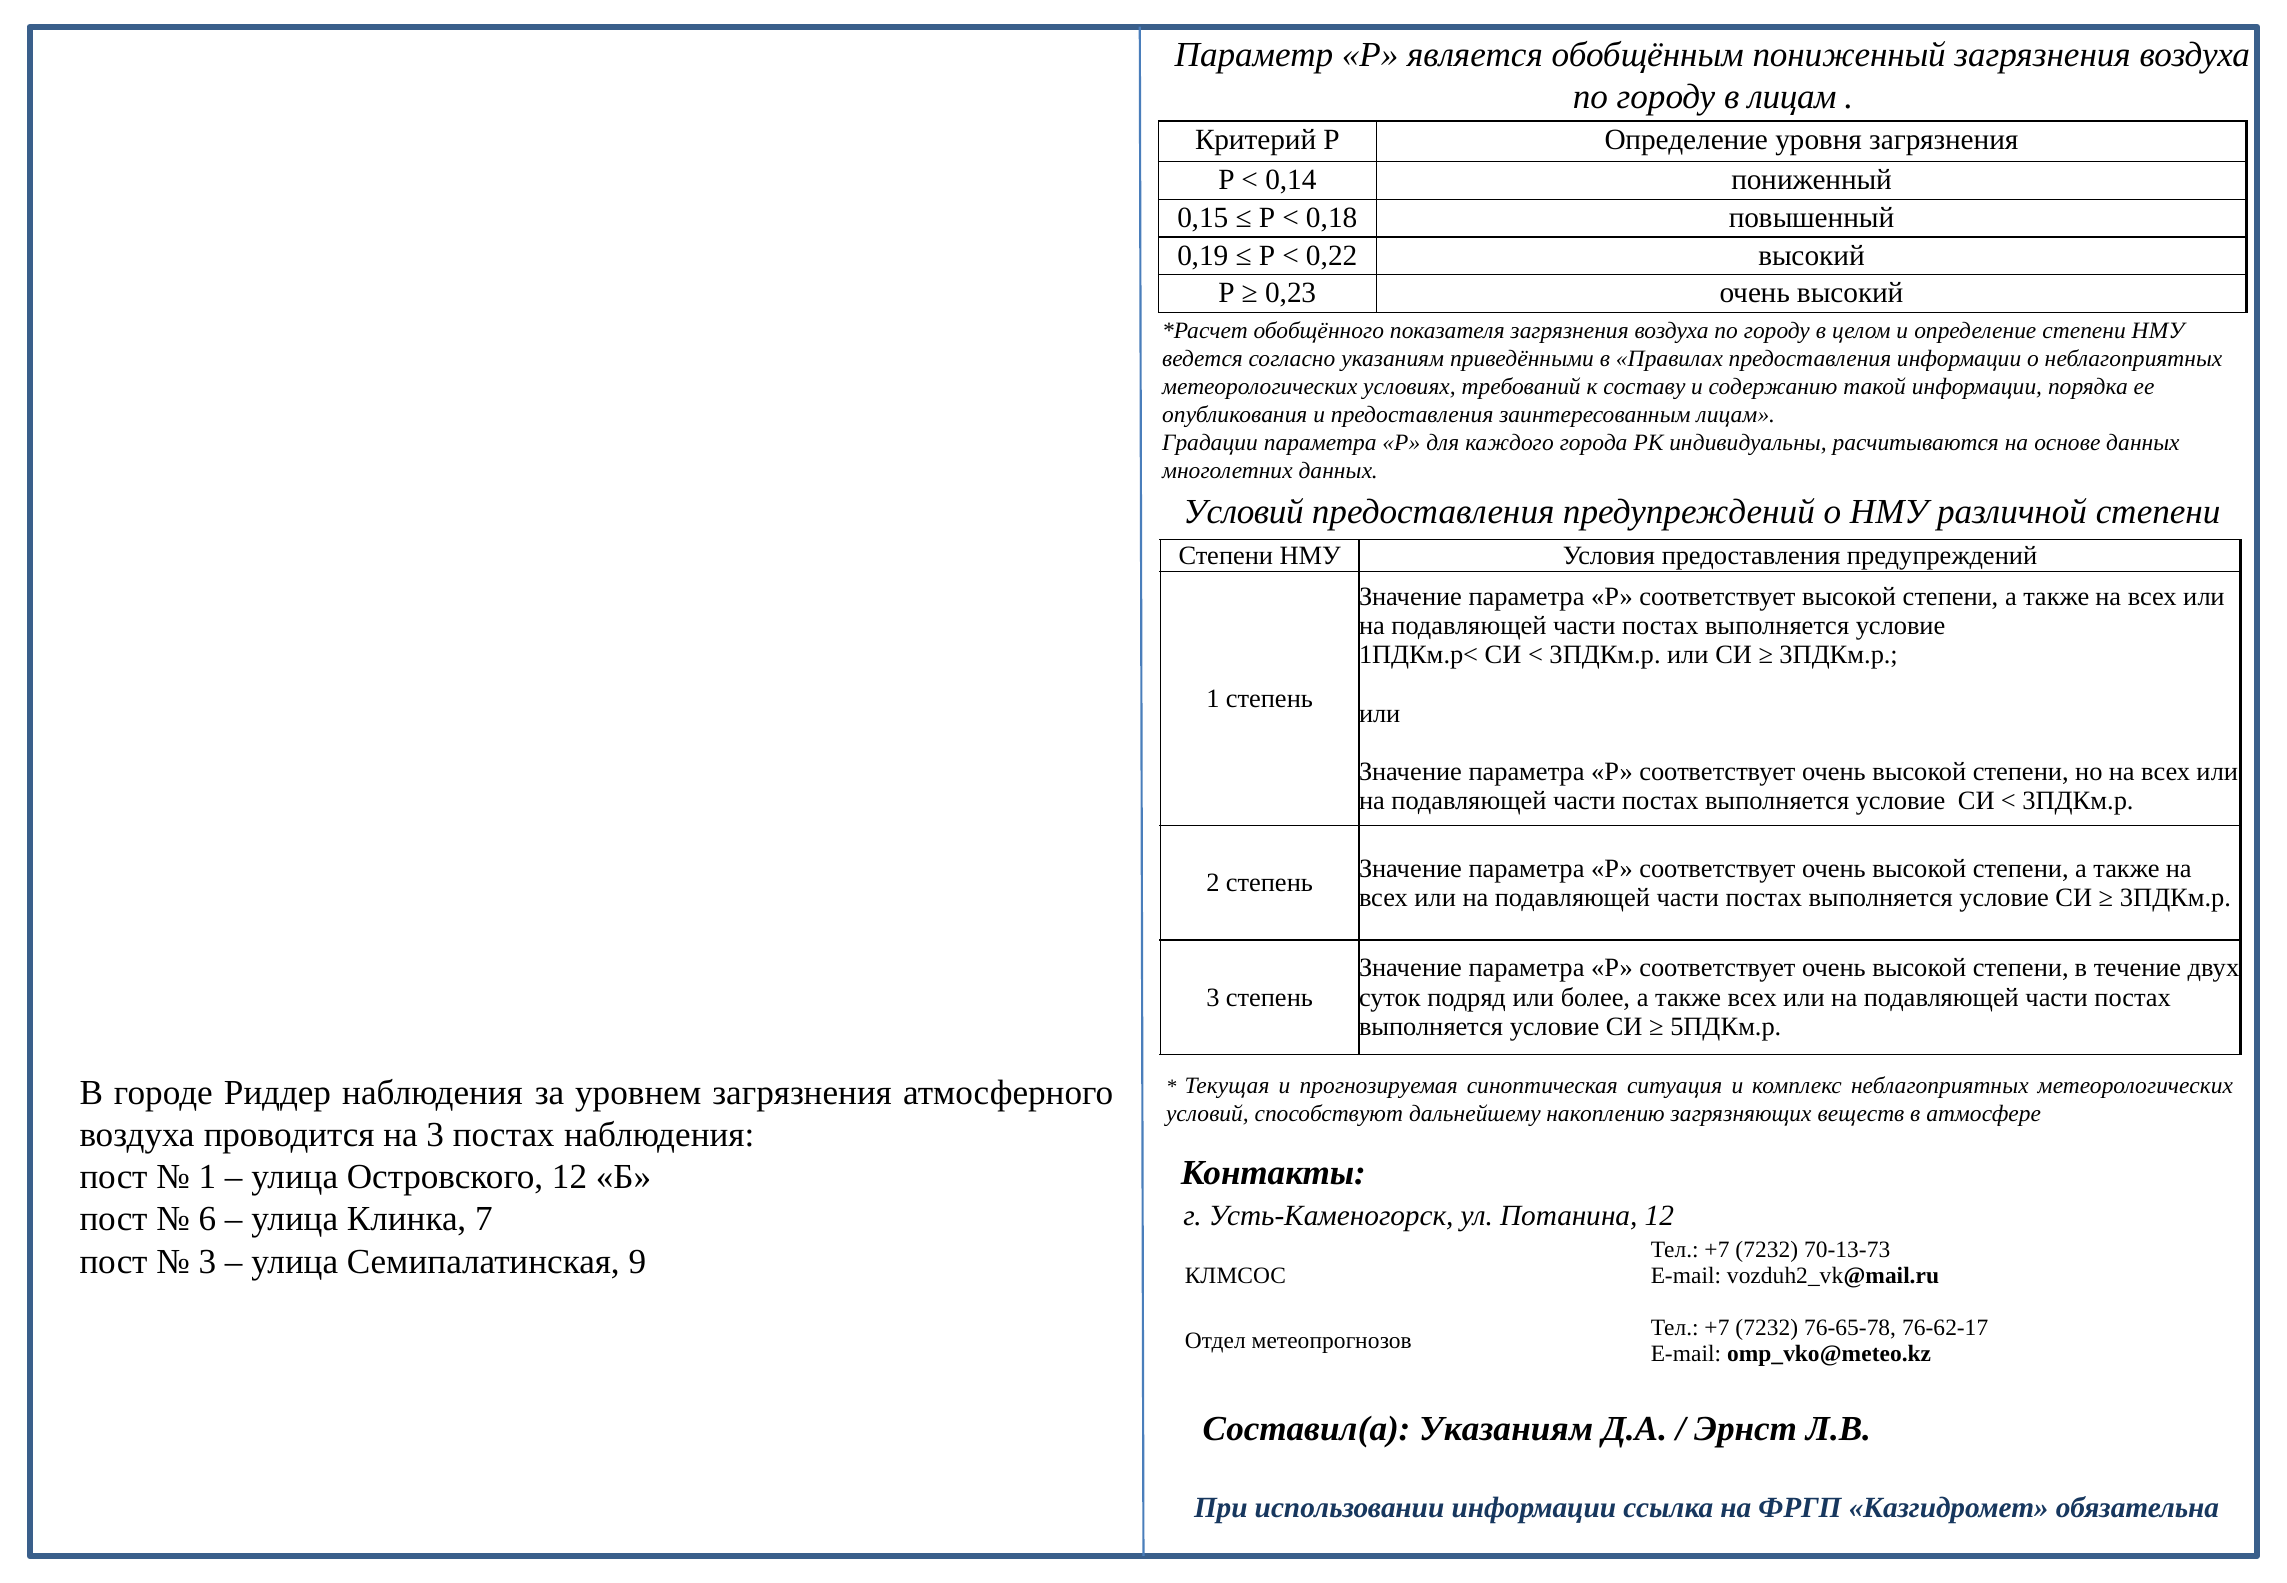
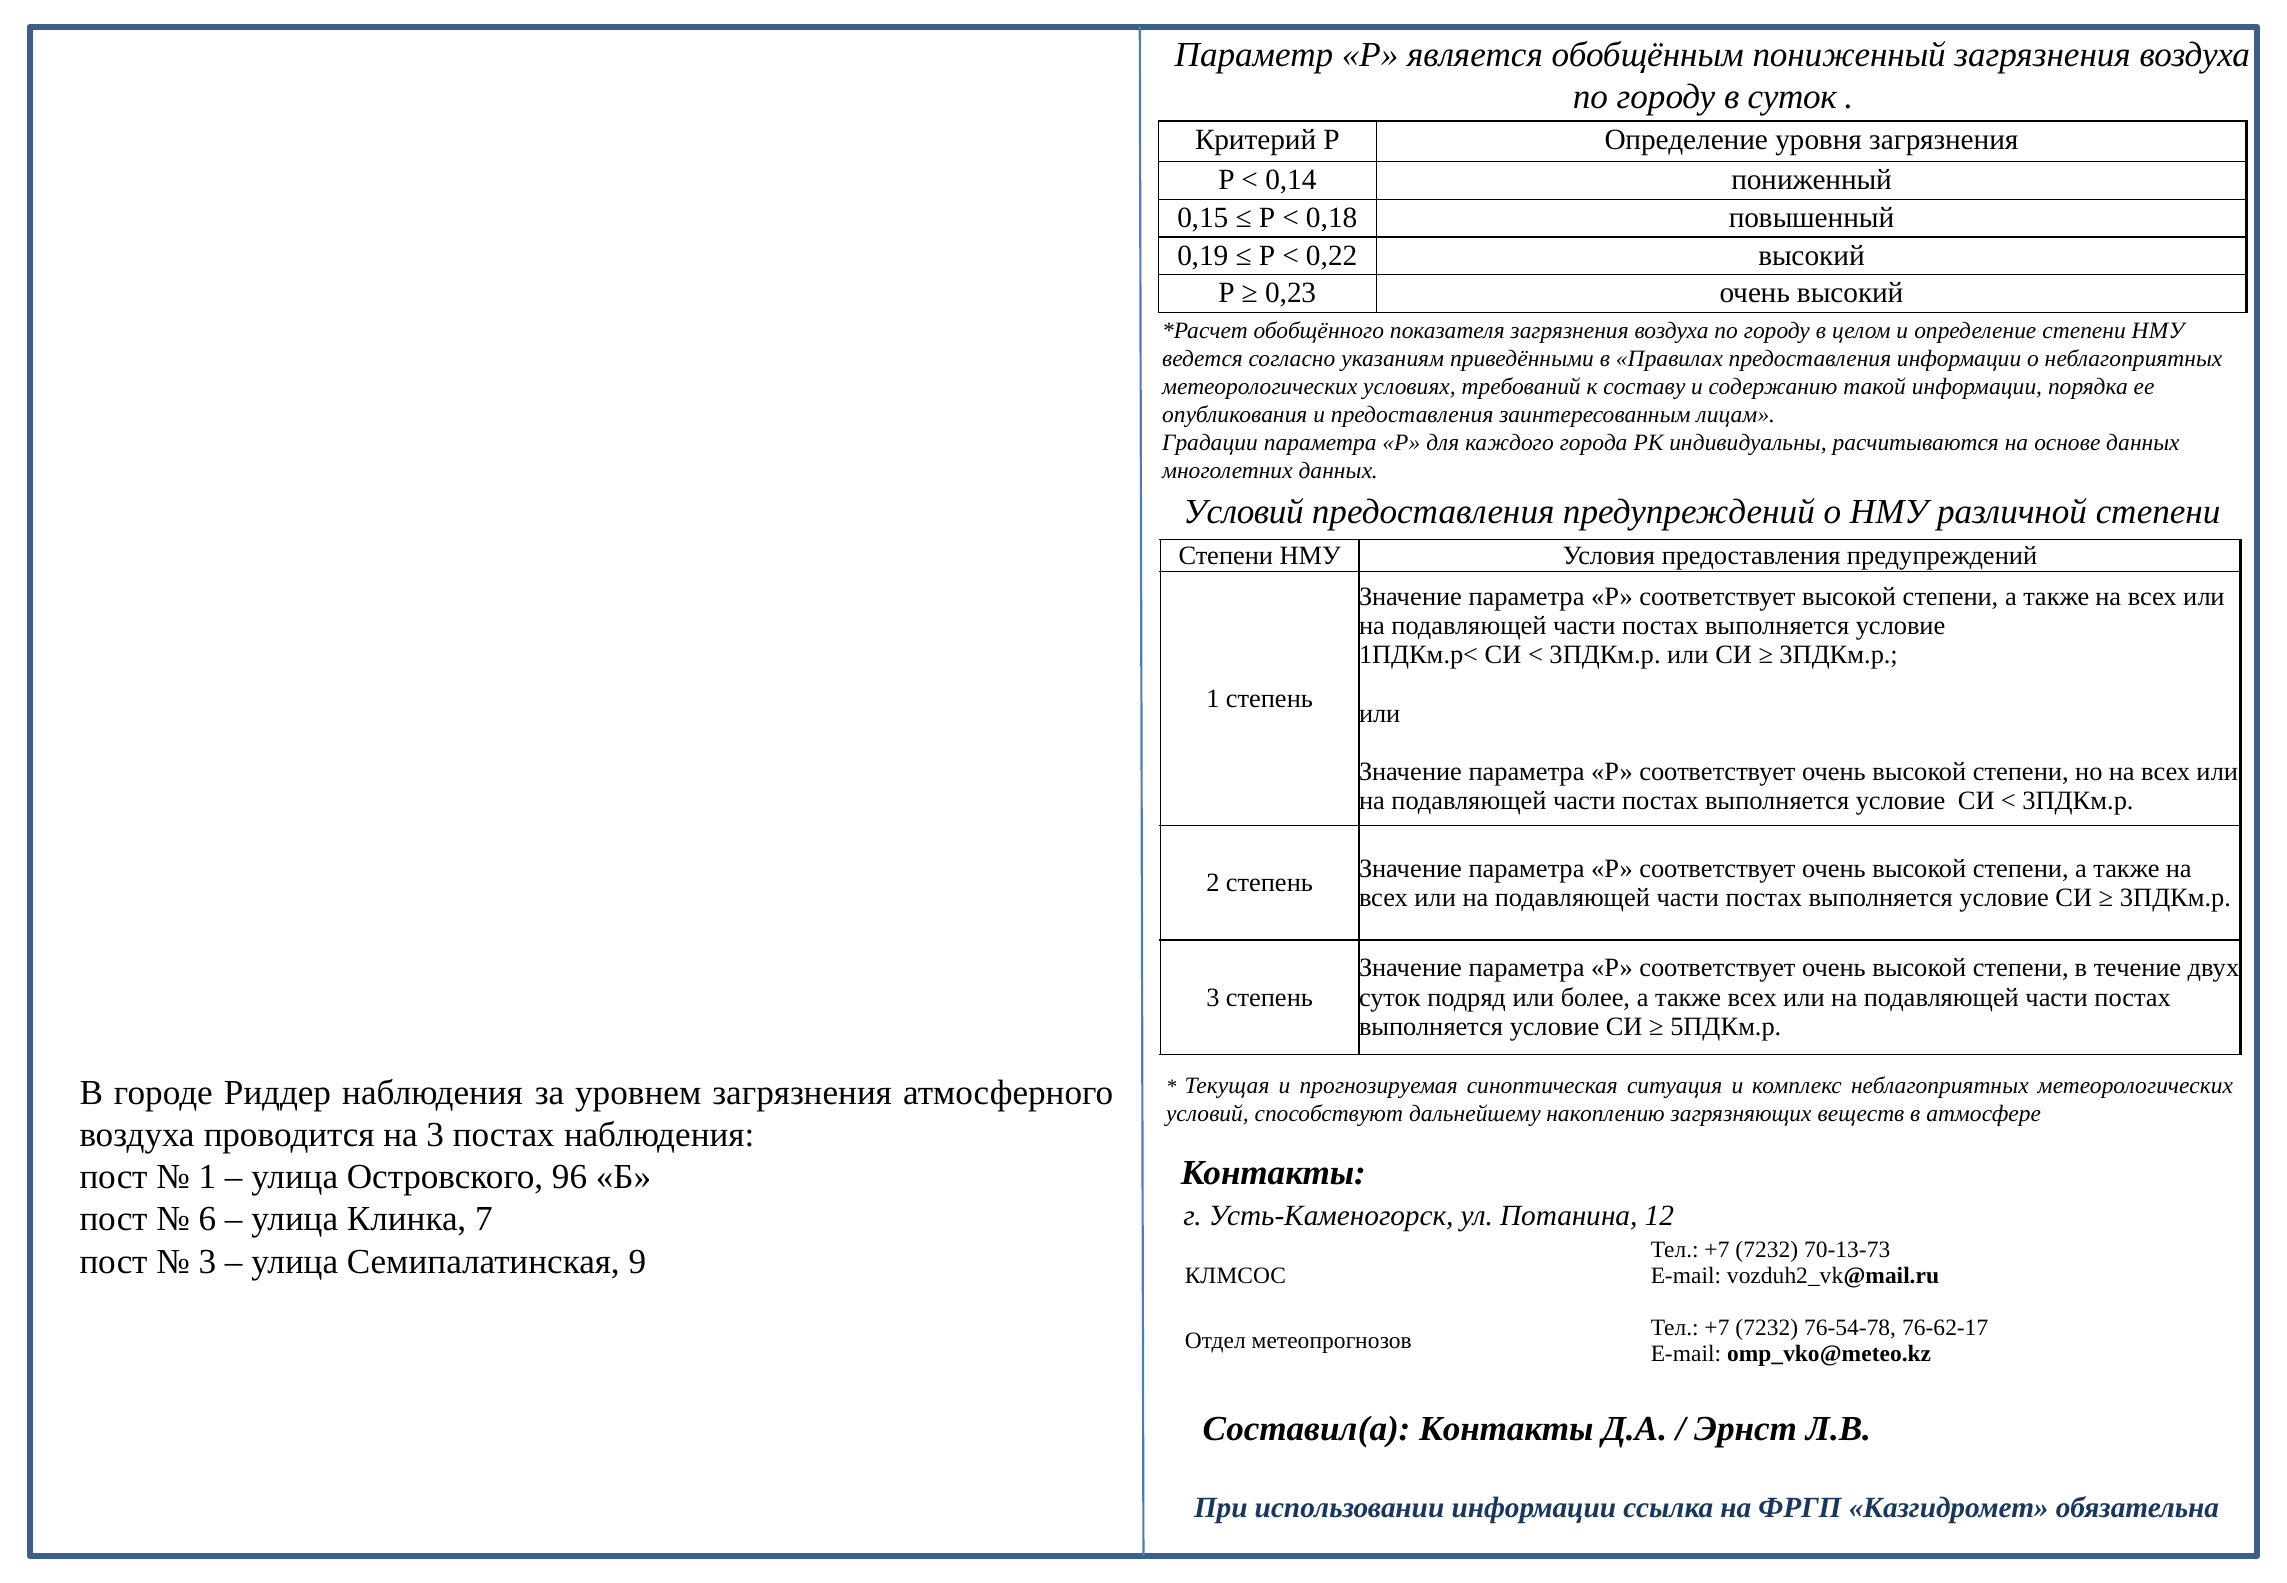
в лицам: лицам -> суток (1792, 97)
Островского 12: 12 -> 96 (570, 1177)
76-65-78: 76-65-78 -> 76-54-78 (1850, 1328)
Составил(а Указаниям: Указаниям -> Контакты (1506, 1429)
